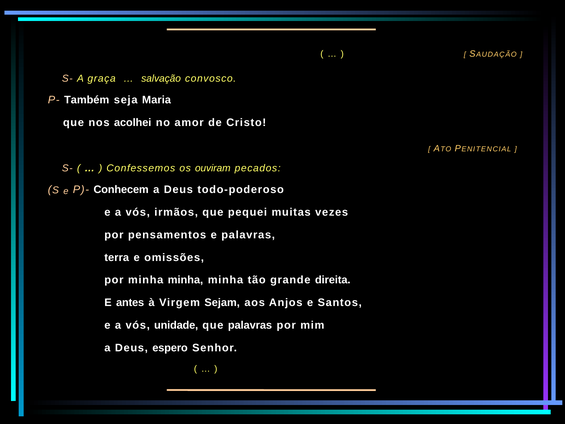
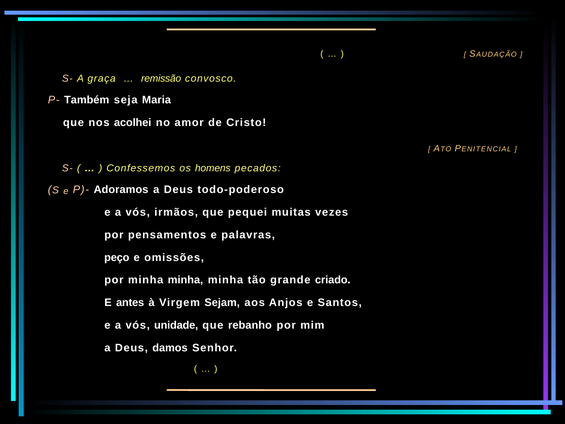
salvação: salvação -> remissão (161, 78)
ouviram: ouviram -> homens (213, 168)
Conhecem: Conhecem -> Adoramos (121, 189)
terra: terra -> peço (117, 257)
direita: direita -> criado (333, 280)
que palavras: palavras -> rebanho (250, 325)
espero: espero -> damos (170, 348)
